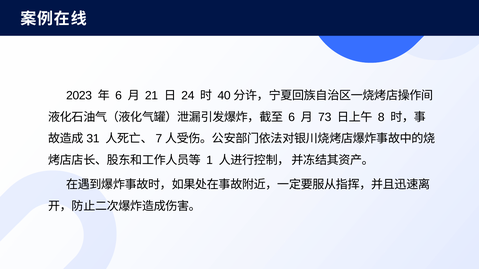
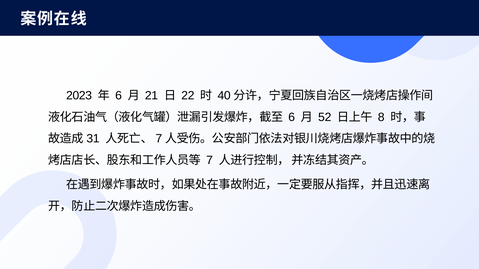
24: 24 -> 22 (188, 96)
73: 73 -> 52 (325, 117)
1: 1 -> 7 (210, 160)
